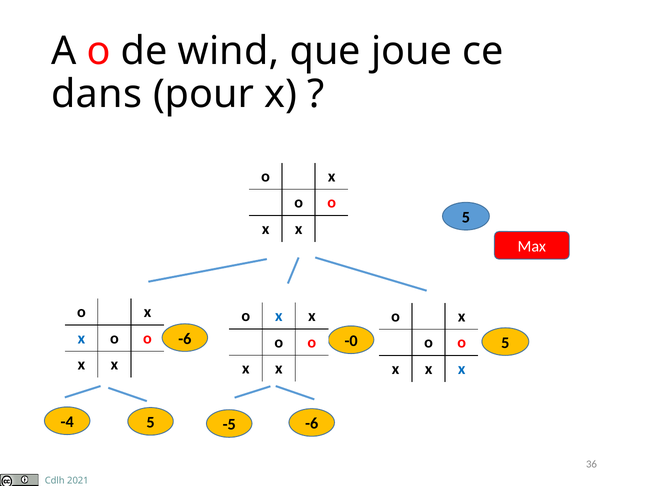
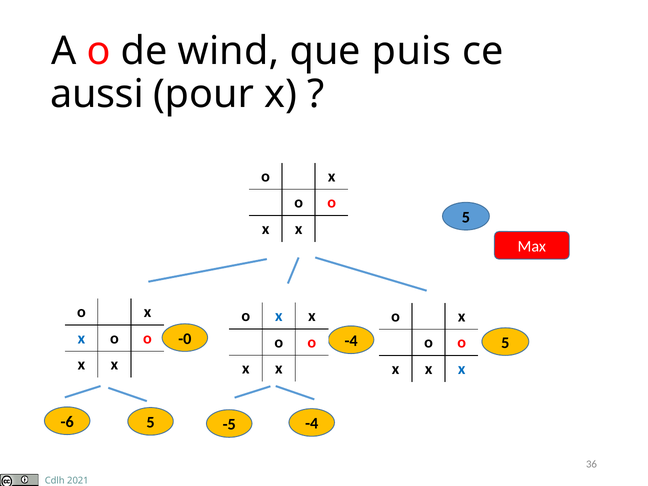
joue: joue -> puis (411, 51)
dans: dans -> aussi (97, 94)
-6: -6 -> -0 (185, 339)
-0: -0 -> -4 (351, 341)
-4: -4 -> -6 (67, 422)
-6: -6 -> -4 (312, 424)
